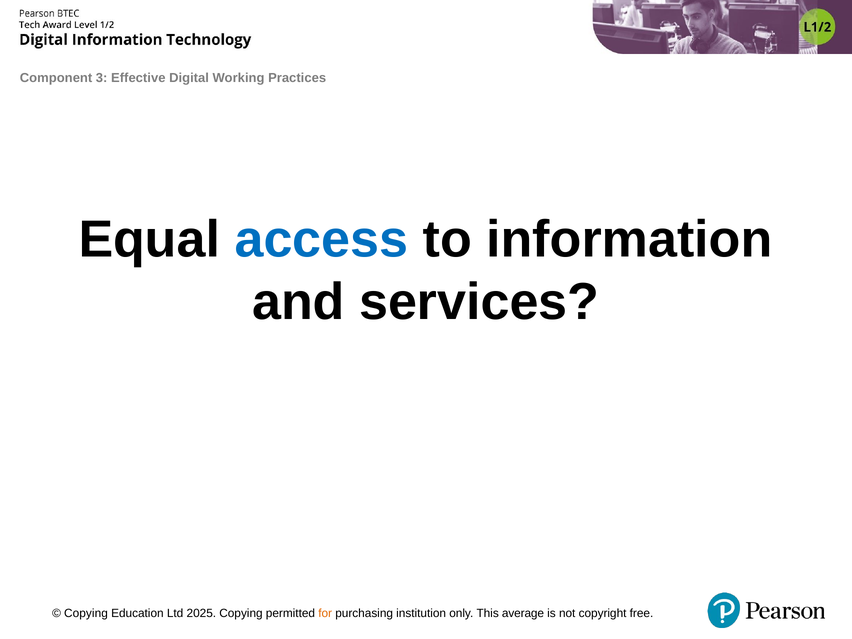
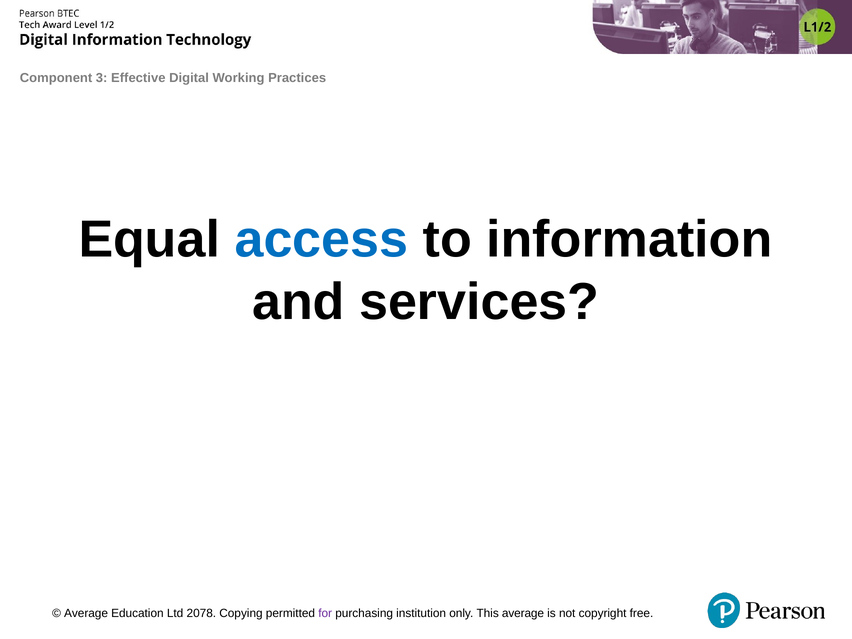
Copying: Copying -> Average (86, 613)
2025: 2025 -> 2078 (201, 613)
for colour: orange -> purple (325, 613)
